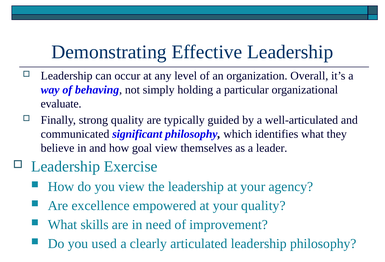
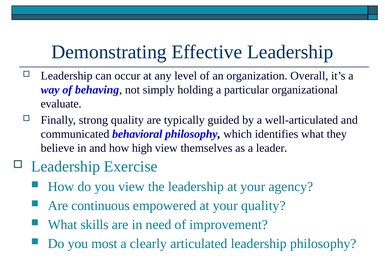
significant: significant -> behavioral (137, 134)
goal: goal -> high (142, 148)
excellence: excellence -> continuous (101, 206)
used: used -> most (104, 244)
